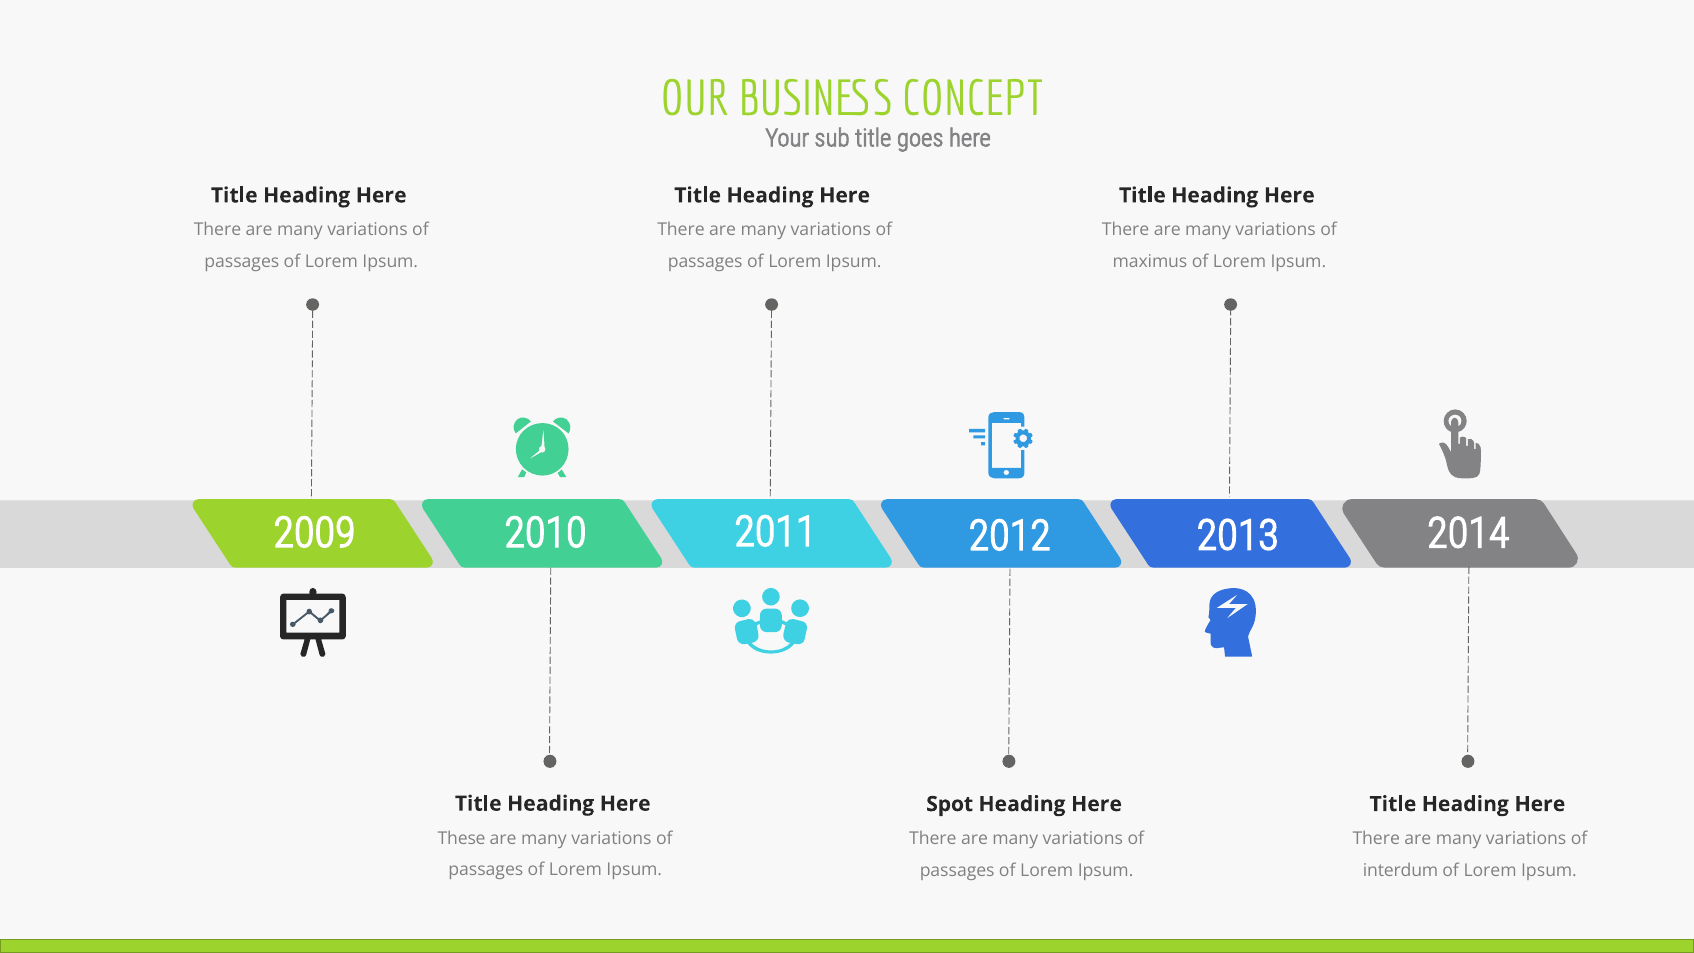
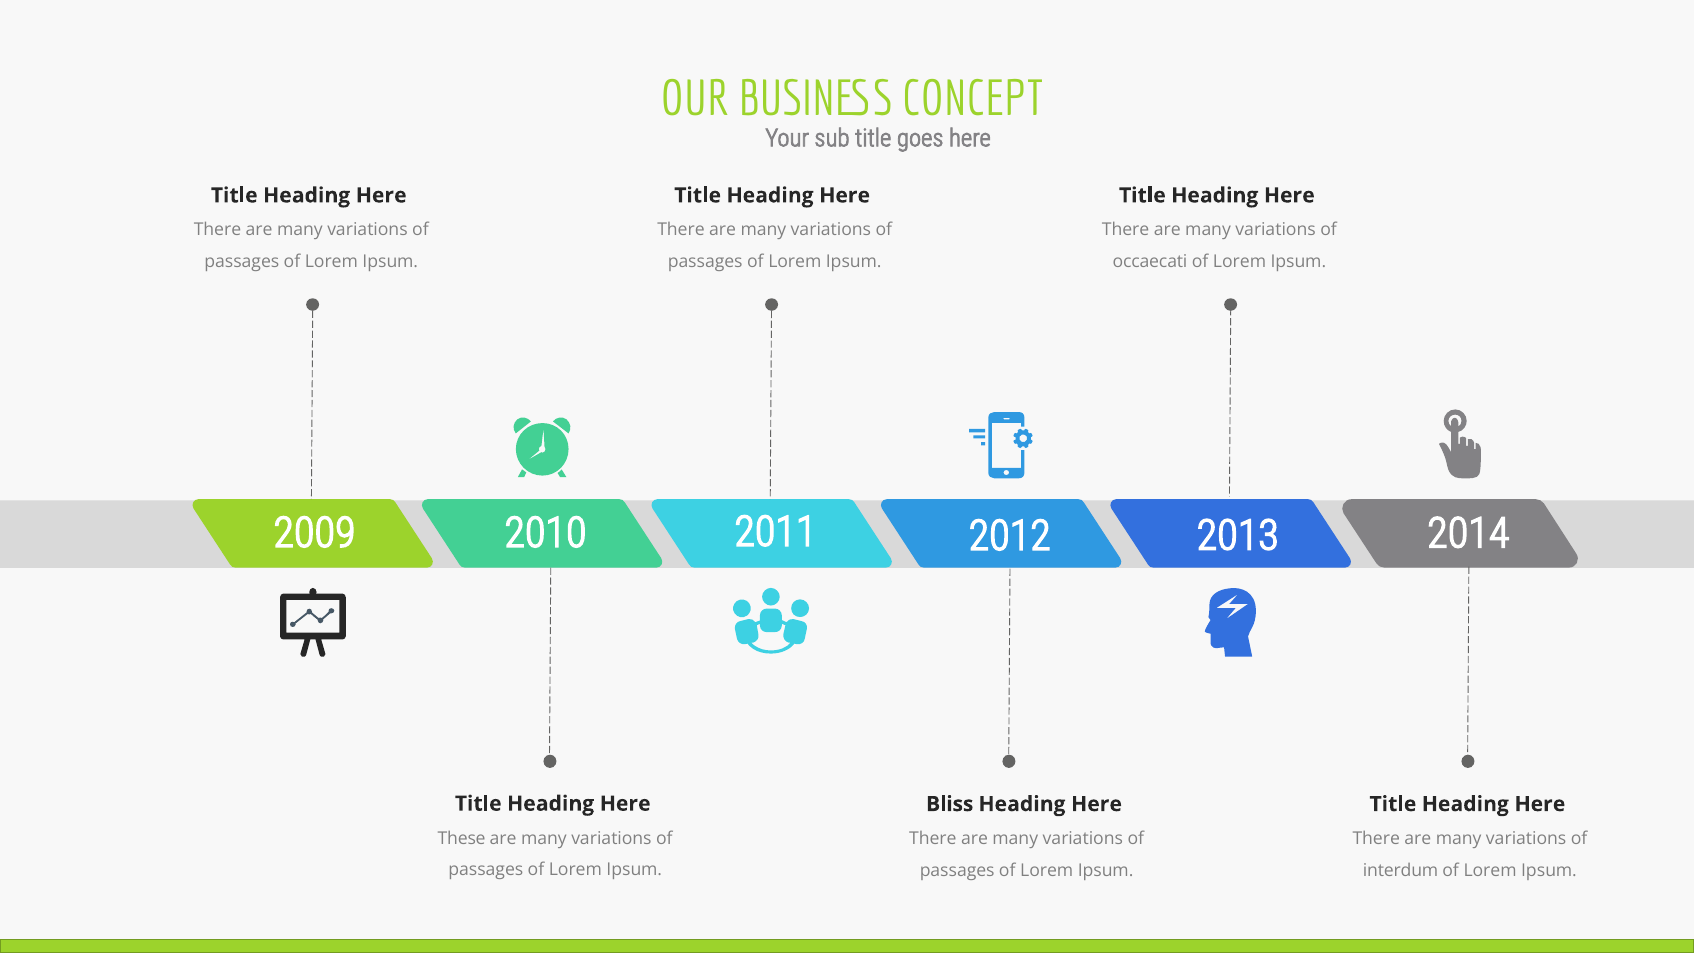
maximus: maximus -> occaecati (1150, 262)
Spot: Spot -> Bliss (950, 804)
